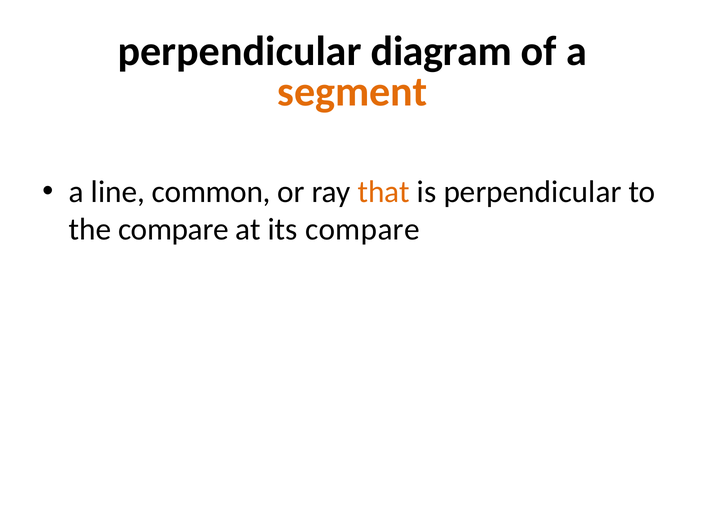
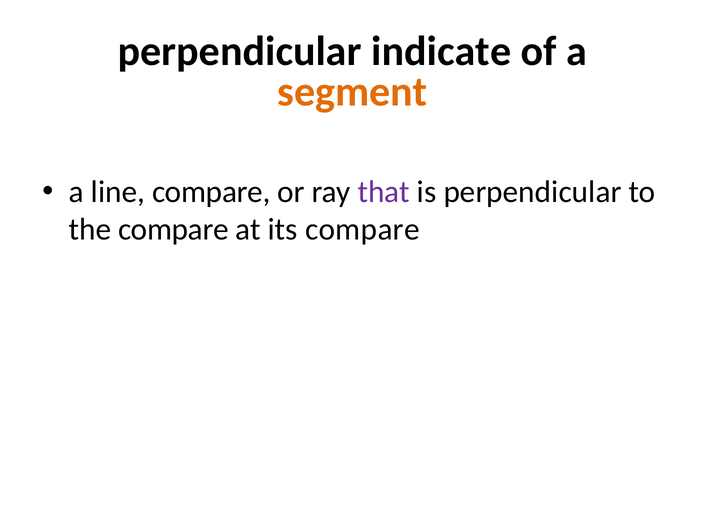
diagram: diagram -> indicate (441, 51)
line common: common -> compare (211, 192)
that colour: orange -> purple (384, 192)
